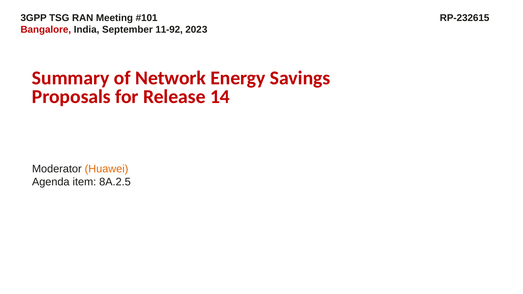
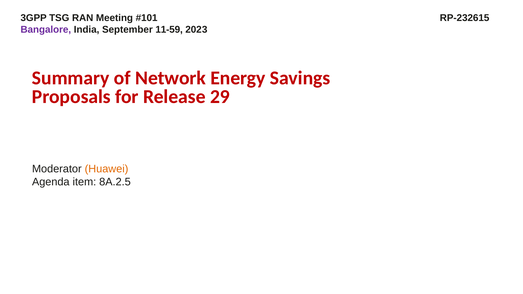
Bangalore colour: red -> purple (46, 30)
11-92: 11-92 -> 11-59 (169, 30)
14: 14 -> 29 (220, 97)
